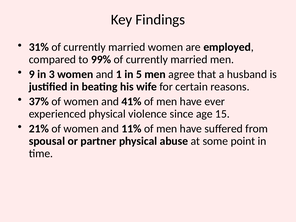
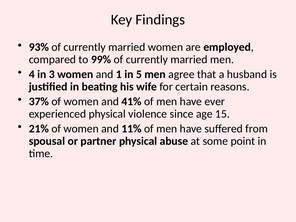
31%: 31% -> 93% (39, 47)
9: 9 -> 4 (32, 74)
